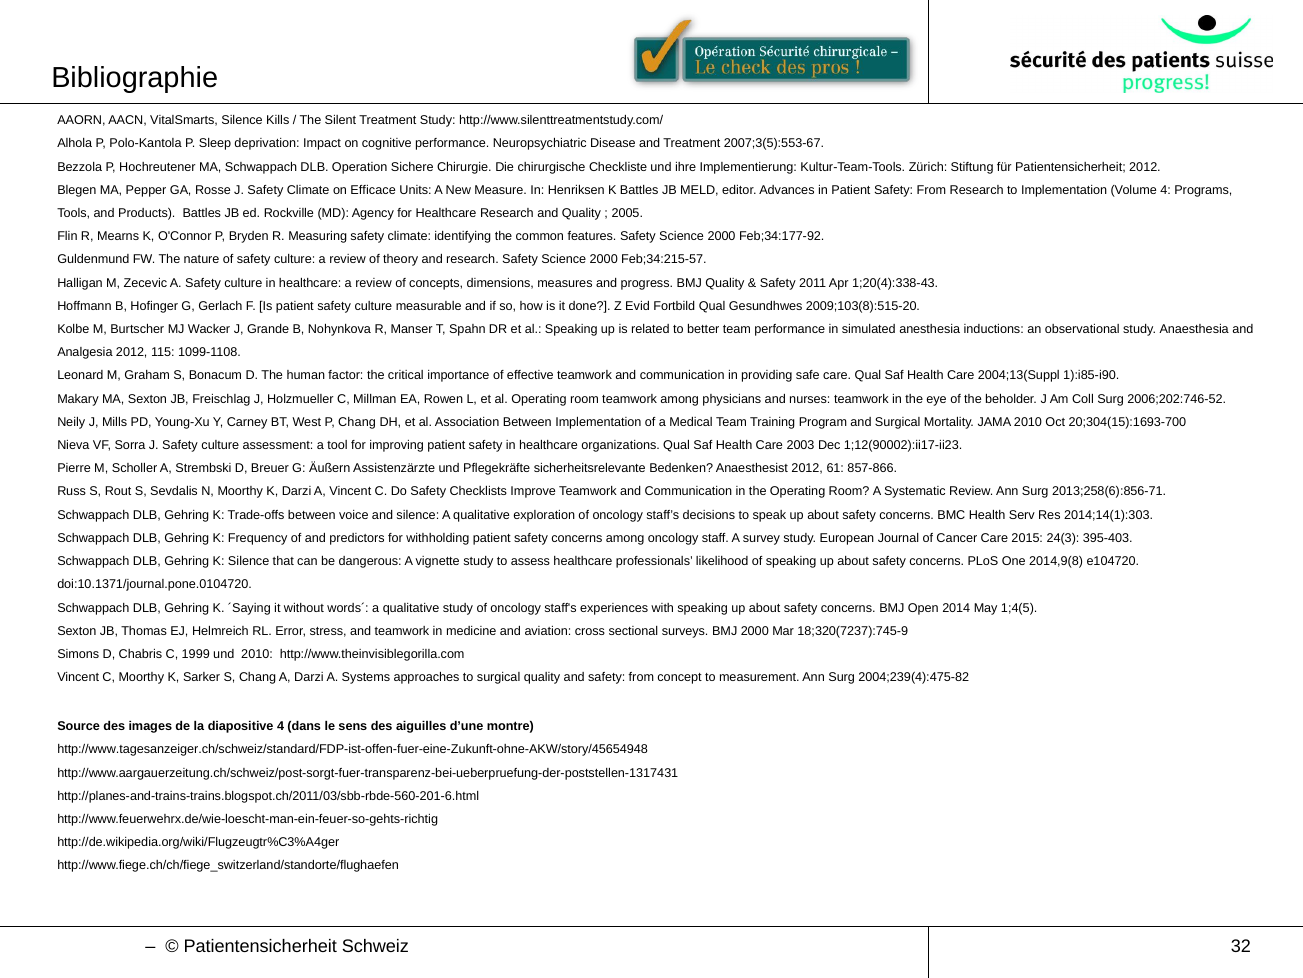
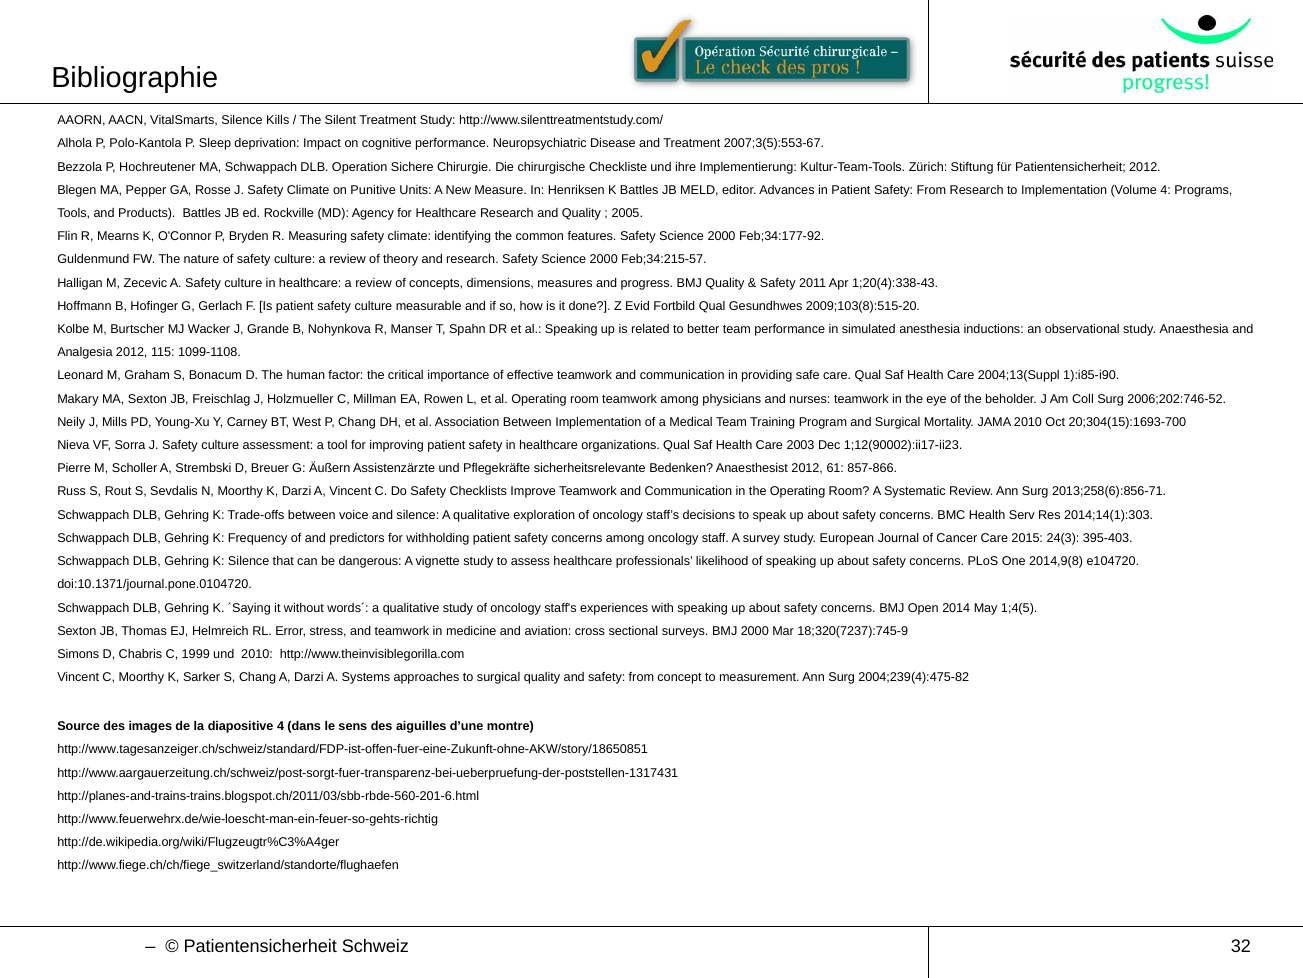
Efficace: Efficace -> Punitive (373, 190)
http://www.tagesanzeiger.ch/schweiz/standard/FDP-ist-offen-fuer-eine-Zukunft-ohne-AKW/story/45654948: http://www.tagesanzeiger.ch/schweiz/standard/FDP-ist-offen-fuer-eine-Zukunft-ohne-AKW/story/45654948 -> http://www.tagesanzeiger.ch/schweiz/standard/FDP-ist-offen-fuer-eine-Zukunft-ohne-AKW/story/18650851 (353, 749)
